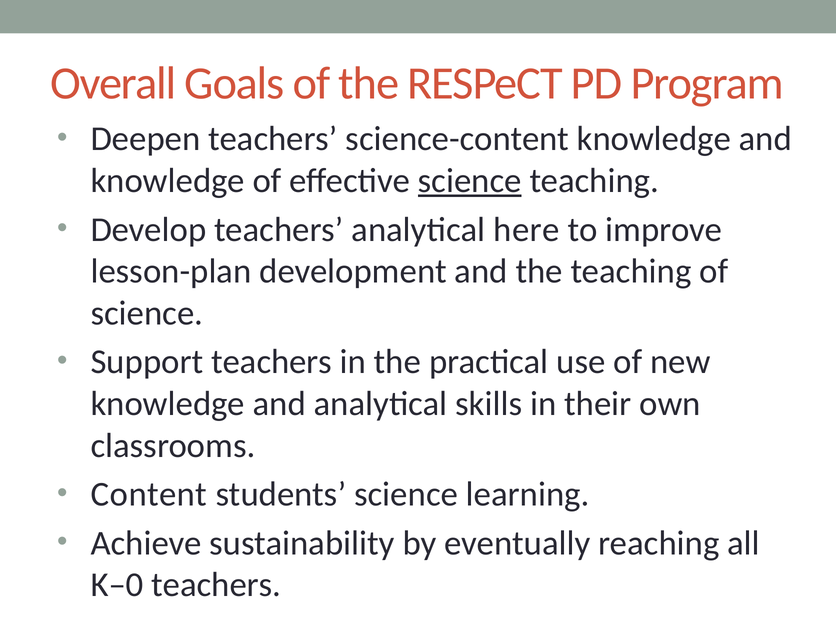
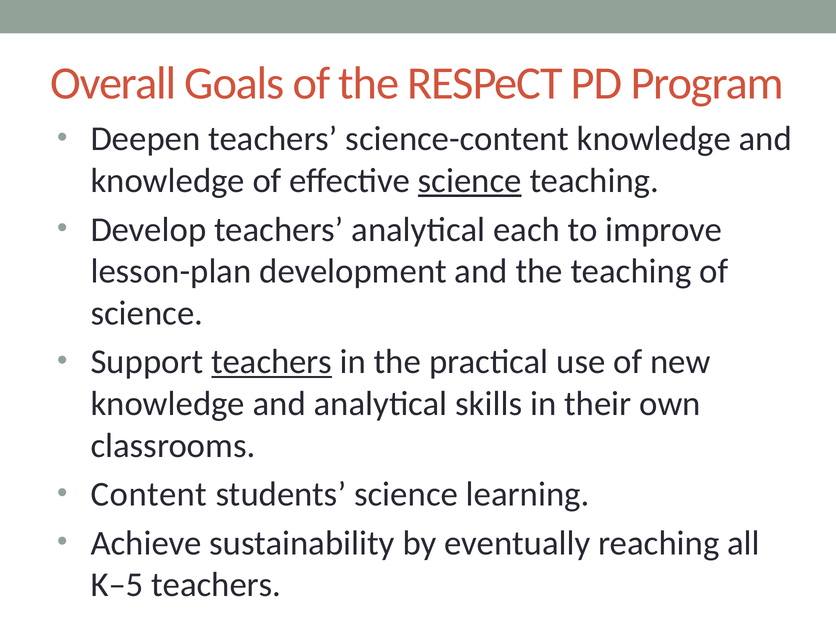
here: here -> each (527, 230)
teachers underline: none -> present (272, 362)
K–0: K–0 -> K–5 (117, 585)
